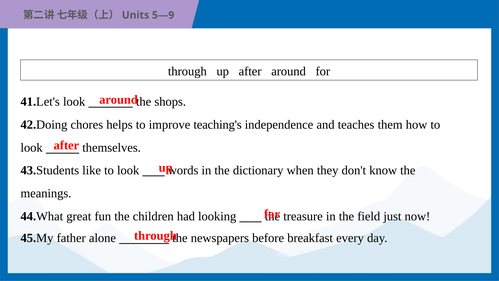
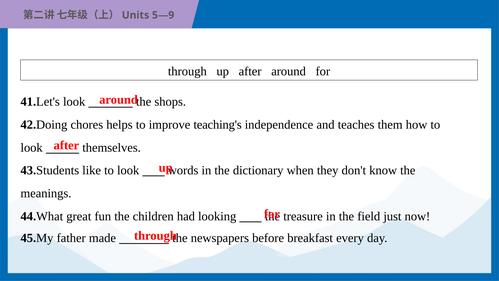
alone: alone -> made (102, 238)
